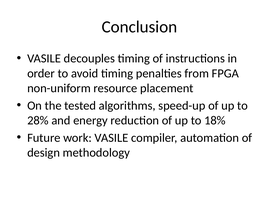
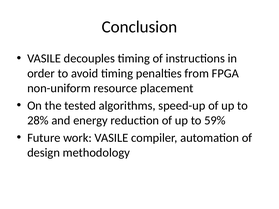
18%: 18% -> 59% (215, 121)
